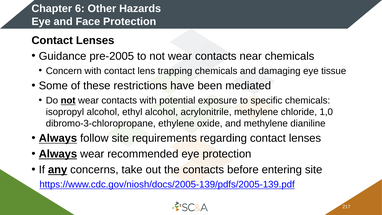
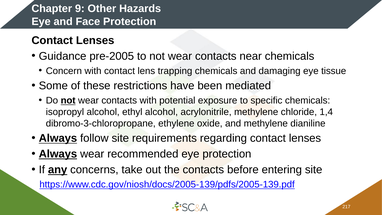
6: 6 -> 9 (80, 9)
1,0: 1,0 -> 1,4 (326, 112)
